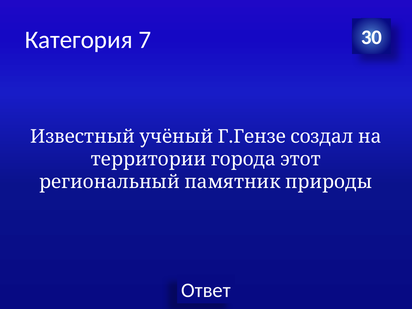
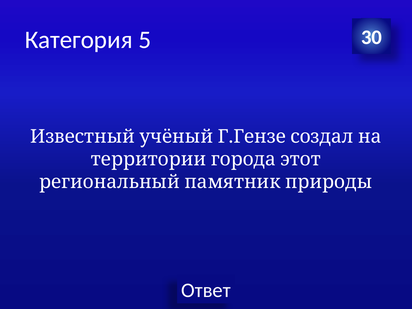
7: 7 -> 5 (145, 40)
